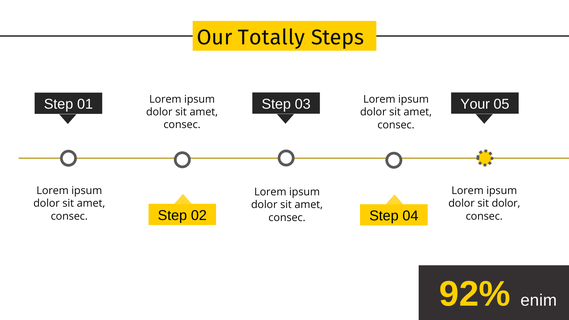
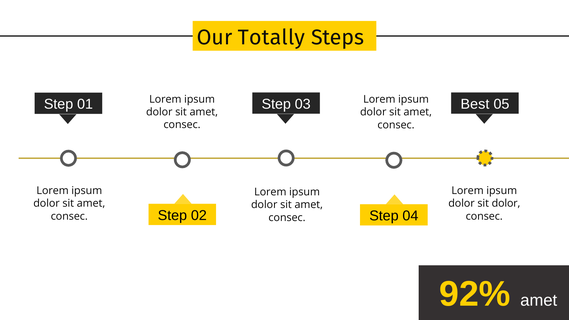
Your: Your -> Best (475, 104)
92% enim: enim -> amet (539, 301)
